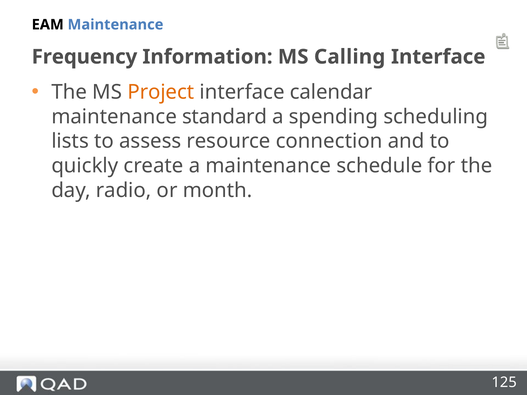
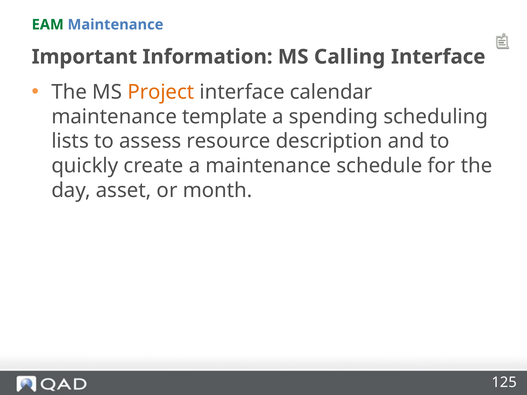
EAM colour: black -> green (48, 25)
Frequency: Frequency -> Important (84, 57)
standard: standard -> template (225, 117)
connection: connection -> description (329, 141)
radio: radio -> asset (124, 190)
